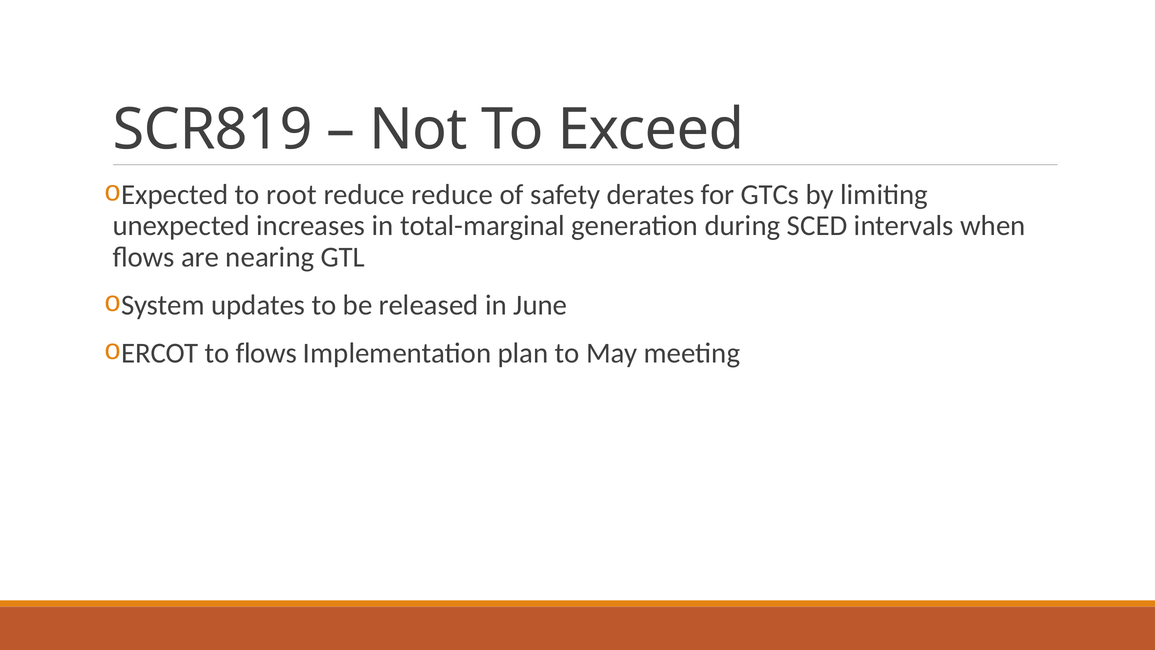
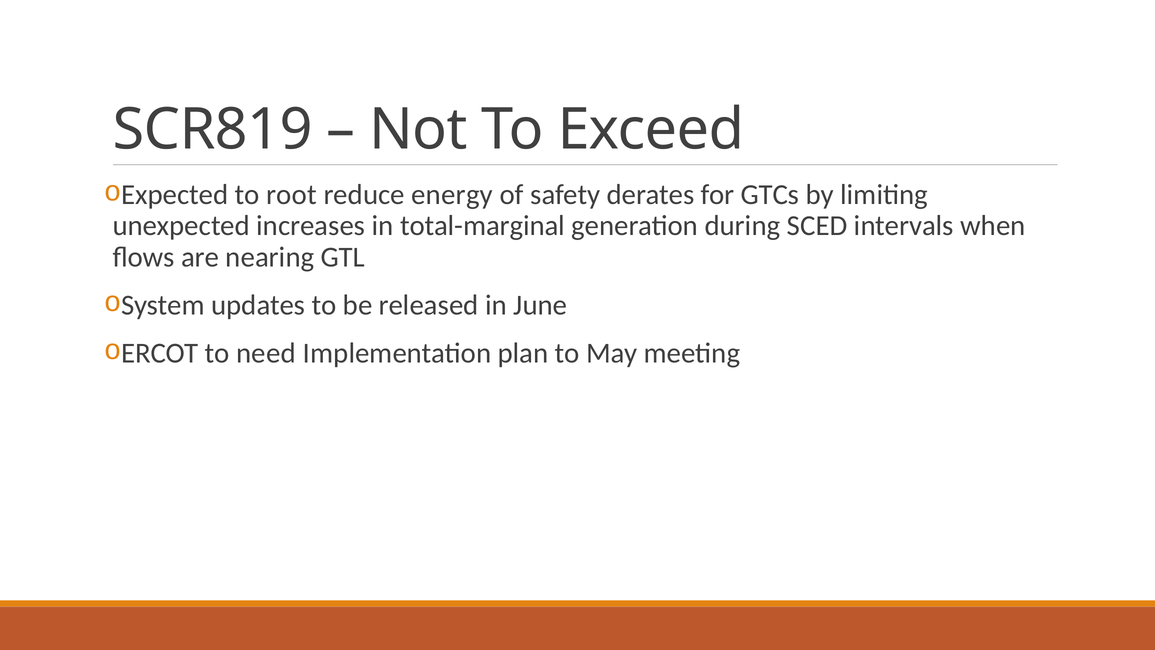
reduce reduce: reduce -> energy (452, 195)
to flows: flows -> need (266, 353)
